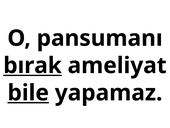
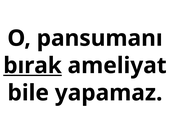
bile underline: present -> none (28, 93)
